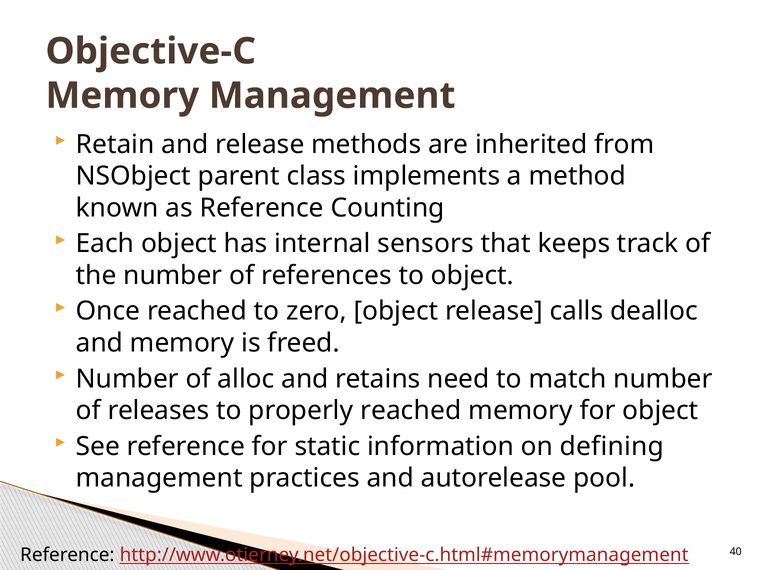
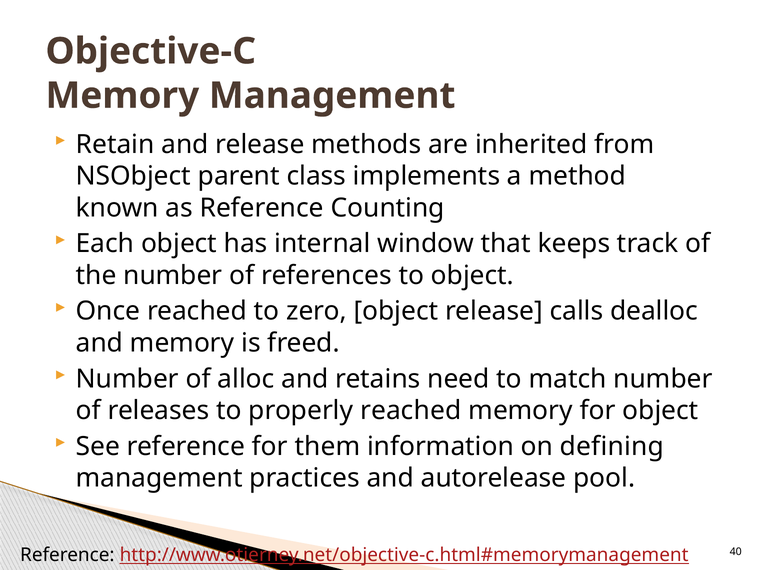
sensors: sensors -> window (426, 244)
static: static -> them (327, 446)
